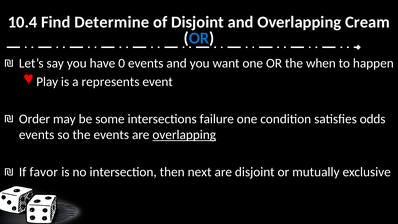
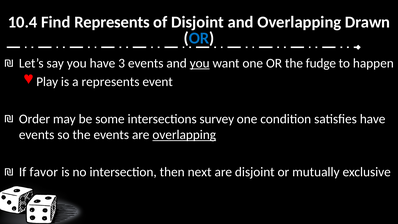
Find Determine: Determine -> Represents (112, 22)
Cream: Cream -> Drawn (368, 22)
0: 0 -> 3 (122, 63)
you underline: none -> present (200, 63)
when: when -> fudge (321, 63)
failure: failure -> survey (217, 119)
satisfies odds: odds -> have (373, 119)
